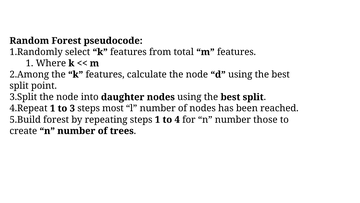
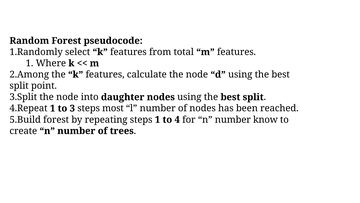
those: those -> know (265, 119)
